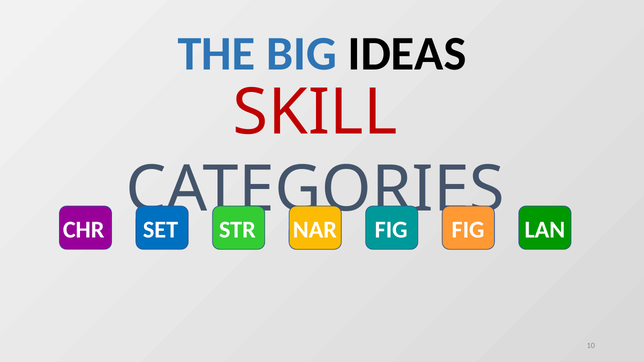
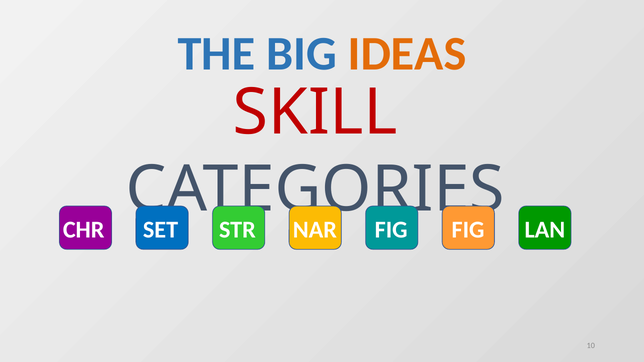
IDEAS colour: black -> orange (407, 54)
